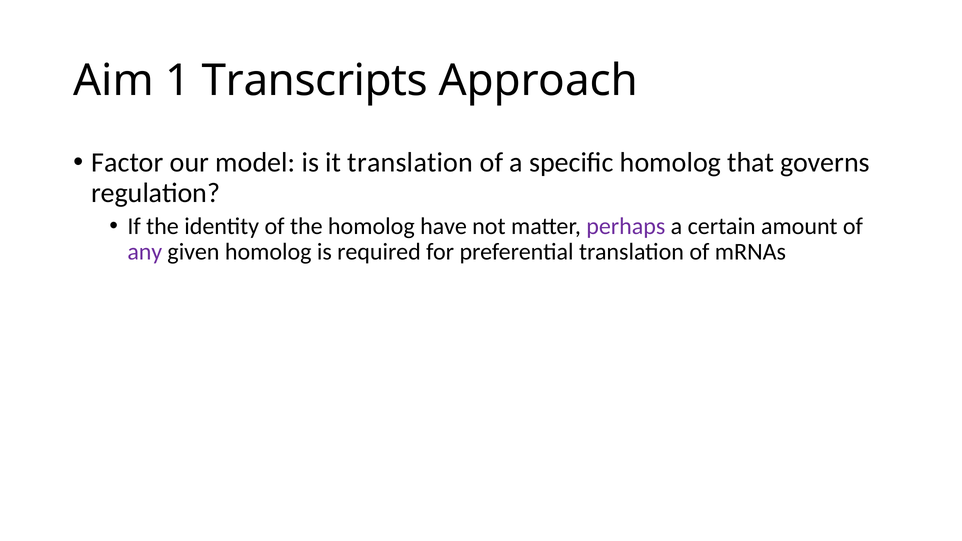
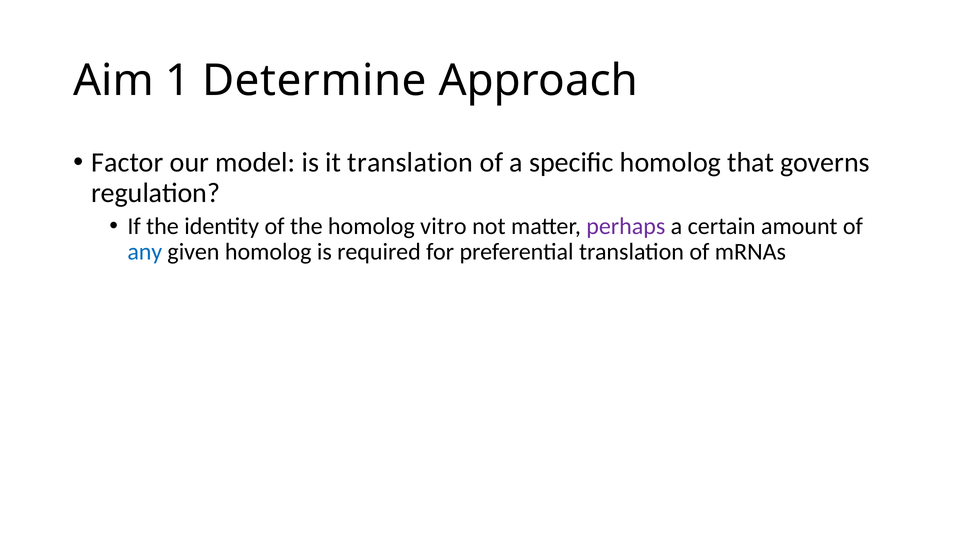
Transcripts: Transcripts -> Determine (314, 81)
have: have -> vitro (443, 226)
any colour: purple -> blue (145, 252)
